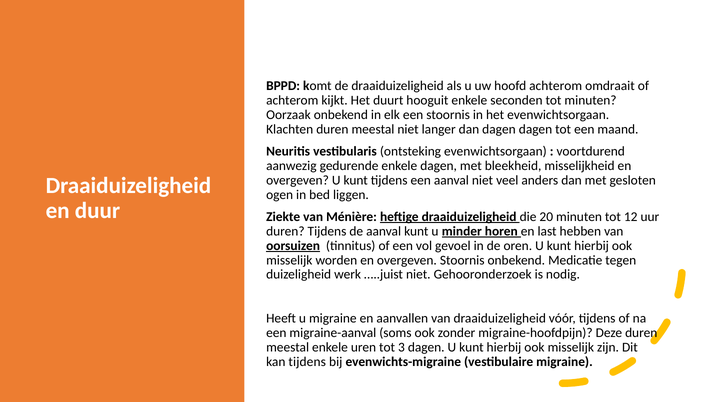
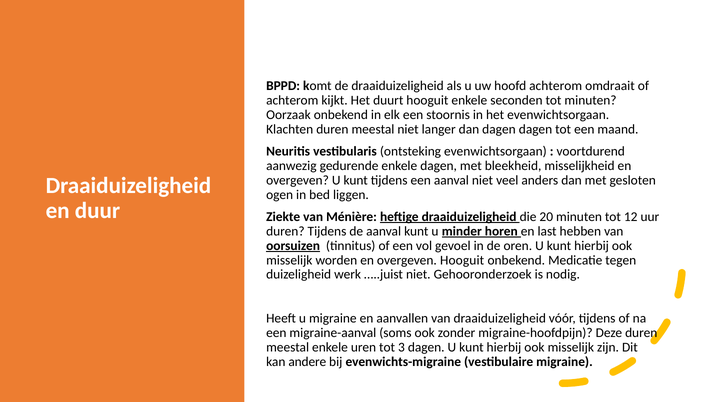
overgeven Stoornis: Stoornis -> Hooguit (462, 260)
kan tijdens: tijdens -> andere (307, 362)
